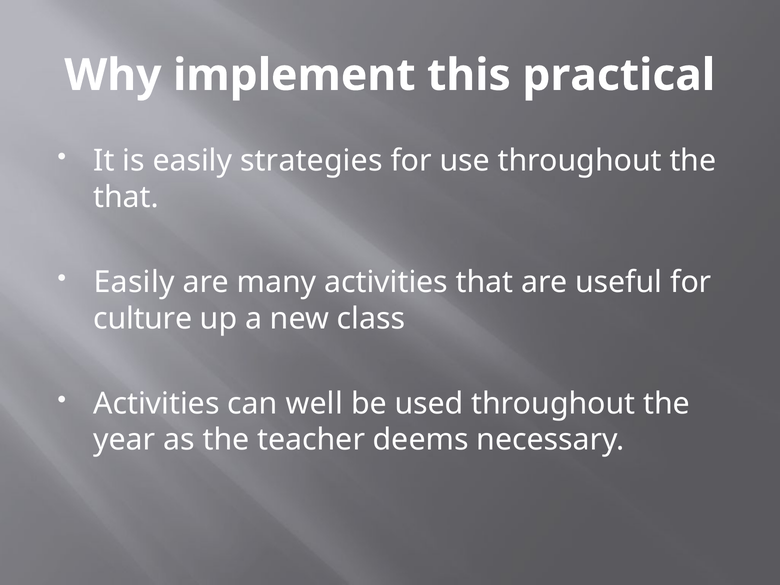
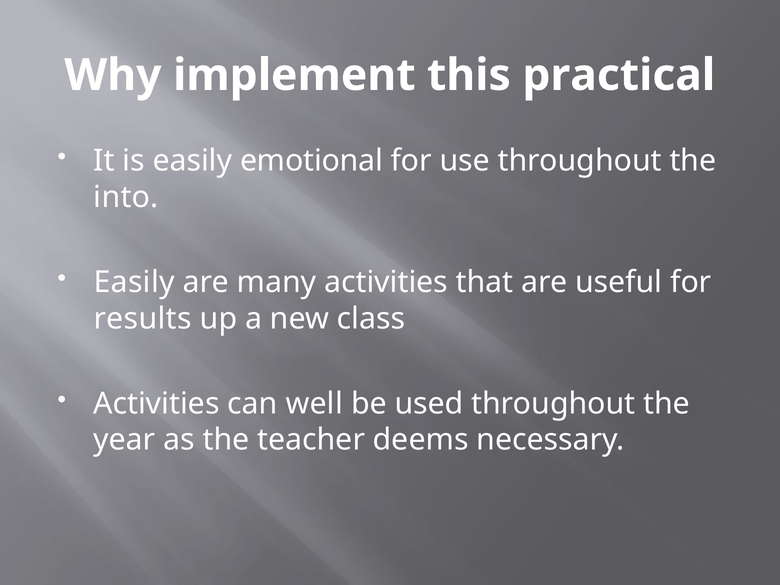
strategies: strategies -> emotional (312, 161)
that: that -> into (126, 197)
culture: culture -> results (143, 319)
